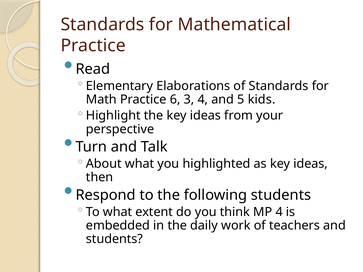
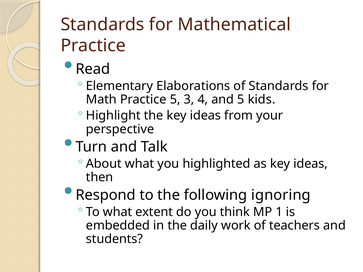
Practice 6: 6 -> 5 (175, 100)
following students: students -> ignoring (281, 195)
MP 4: 4 -> 1 (279, 212)
